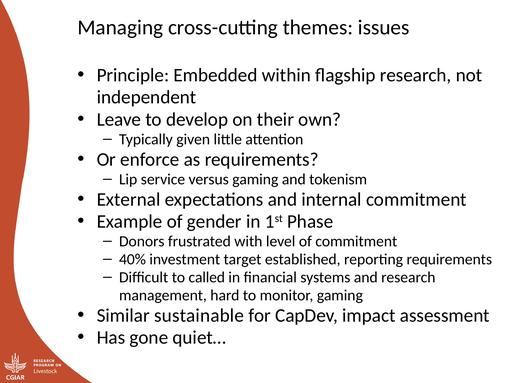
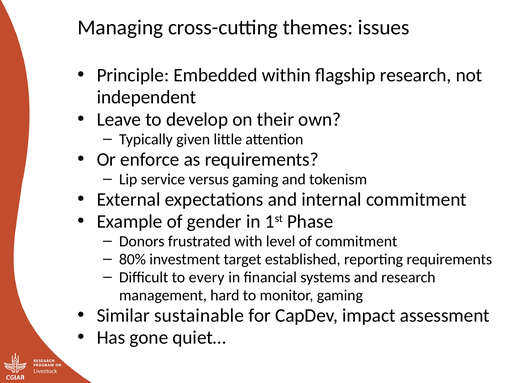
40%: 40% -> 80% (132, 259)
called: called -> every (207, 277)
